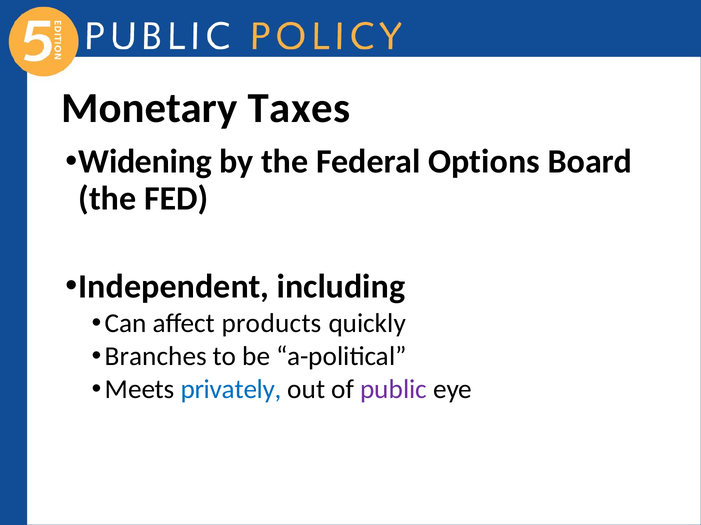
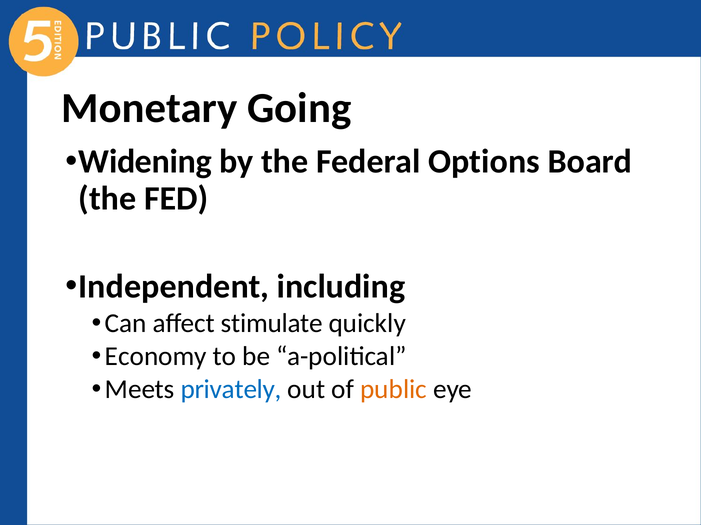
Taxes: Taxes -> Going (299, 109)
products: products -> stimulate (272, 324)
Branches: Branches -> Economy (156, 357)
public colour: purple -> orange (394, 390)
